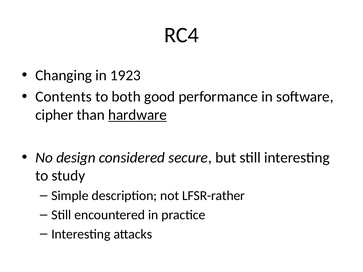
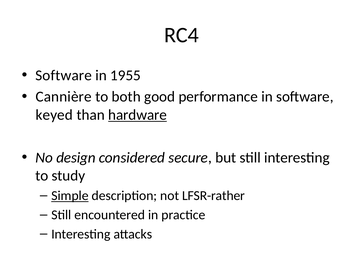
Changing: Changing -> Software (64, 75)
1923: 1923 -> 1955 (126, 75)
Contents: Contents -> Cannière (64, 97)
cipher: cipher -> keyed (54, 115)
Simple underline: none -> present (70, 196)
